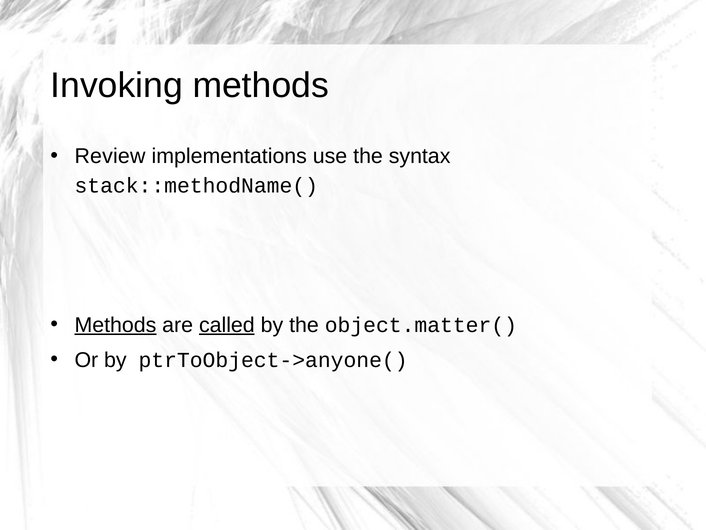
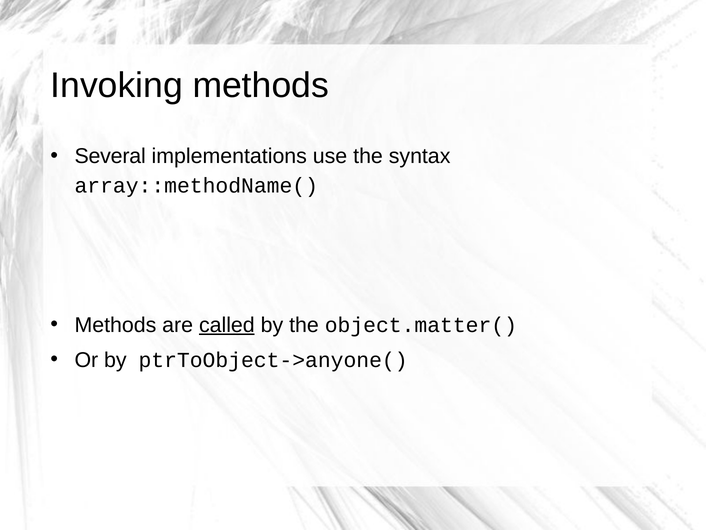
Review: Review -> Several (110, 156)
stack::methodName(: stack::methodName( -> array::methodName( (196, 186)
Methods underline: present -> none (115, 325)
